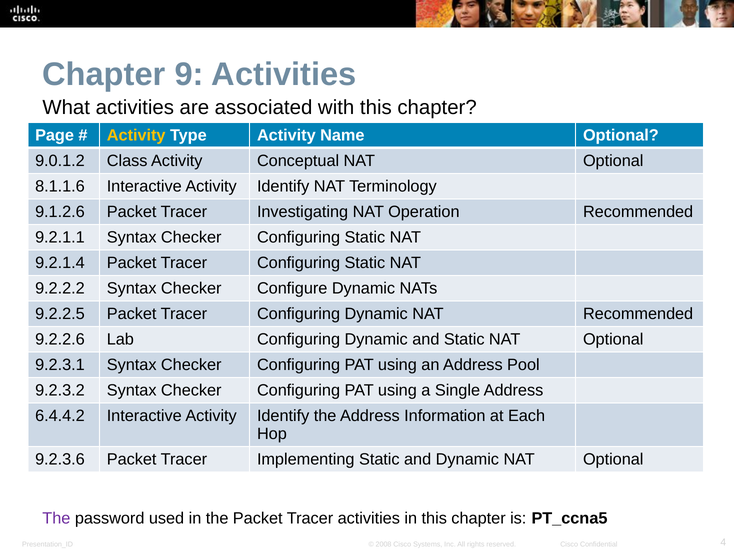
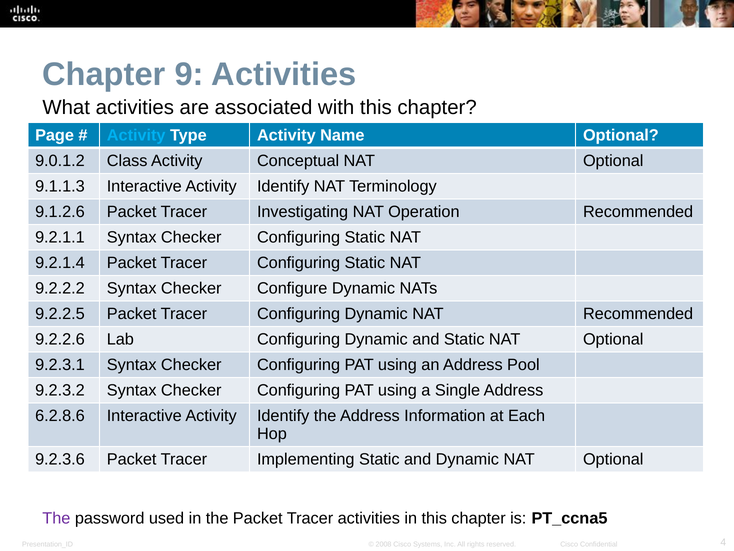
Activity colour: yellow -> light blue (136, 135)
8.1.1.6: 8.1.1.6 -> 9.1.1.3 (60, 186)
6.4.4.2: 6.4.4.2 -> 6.2.8.6 (60, 416)
